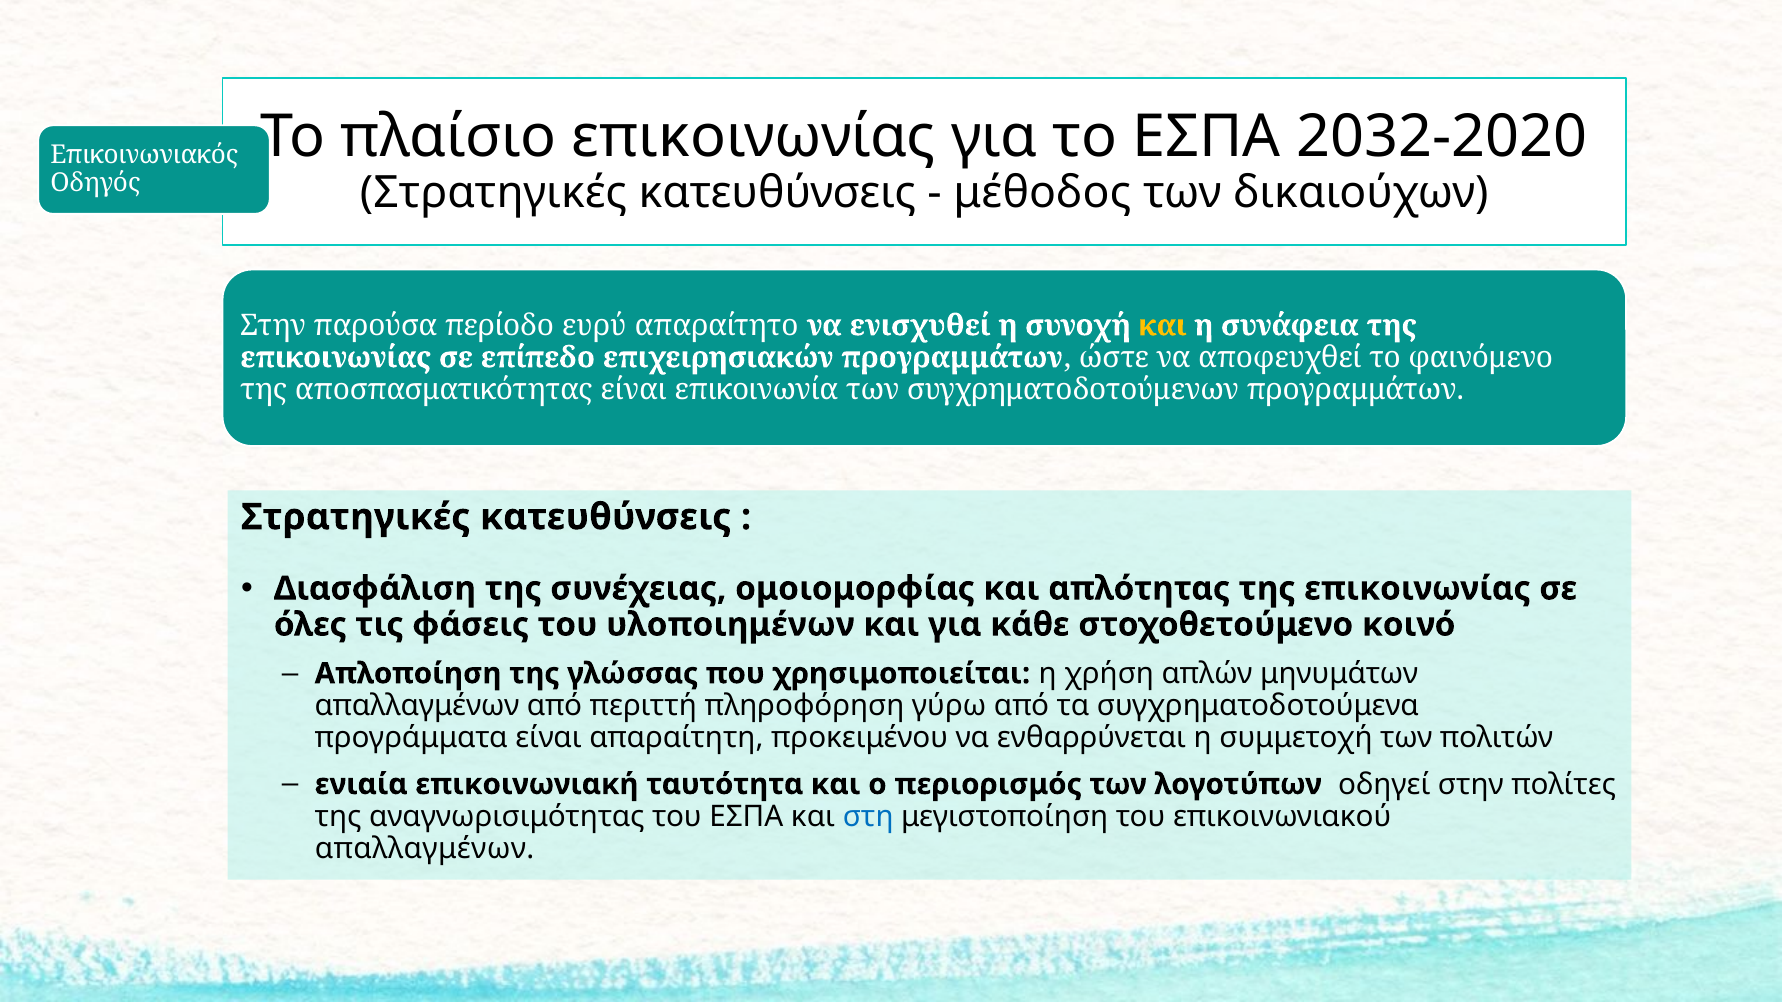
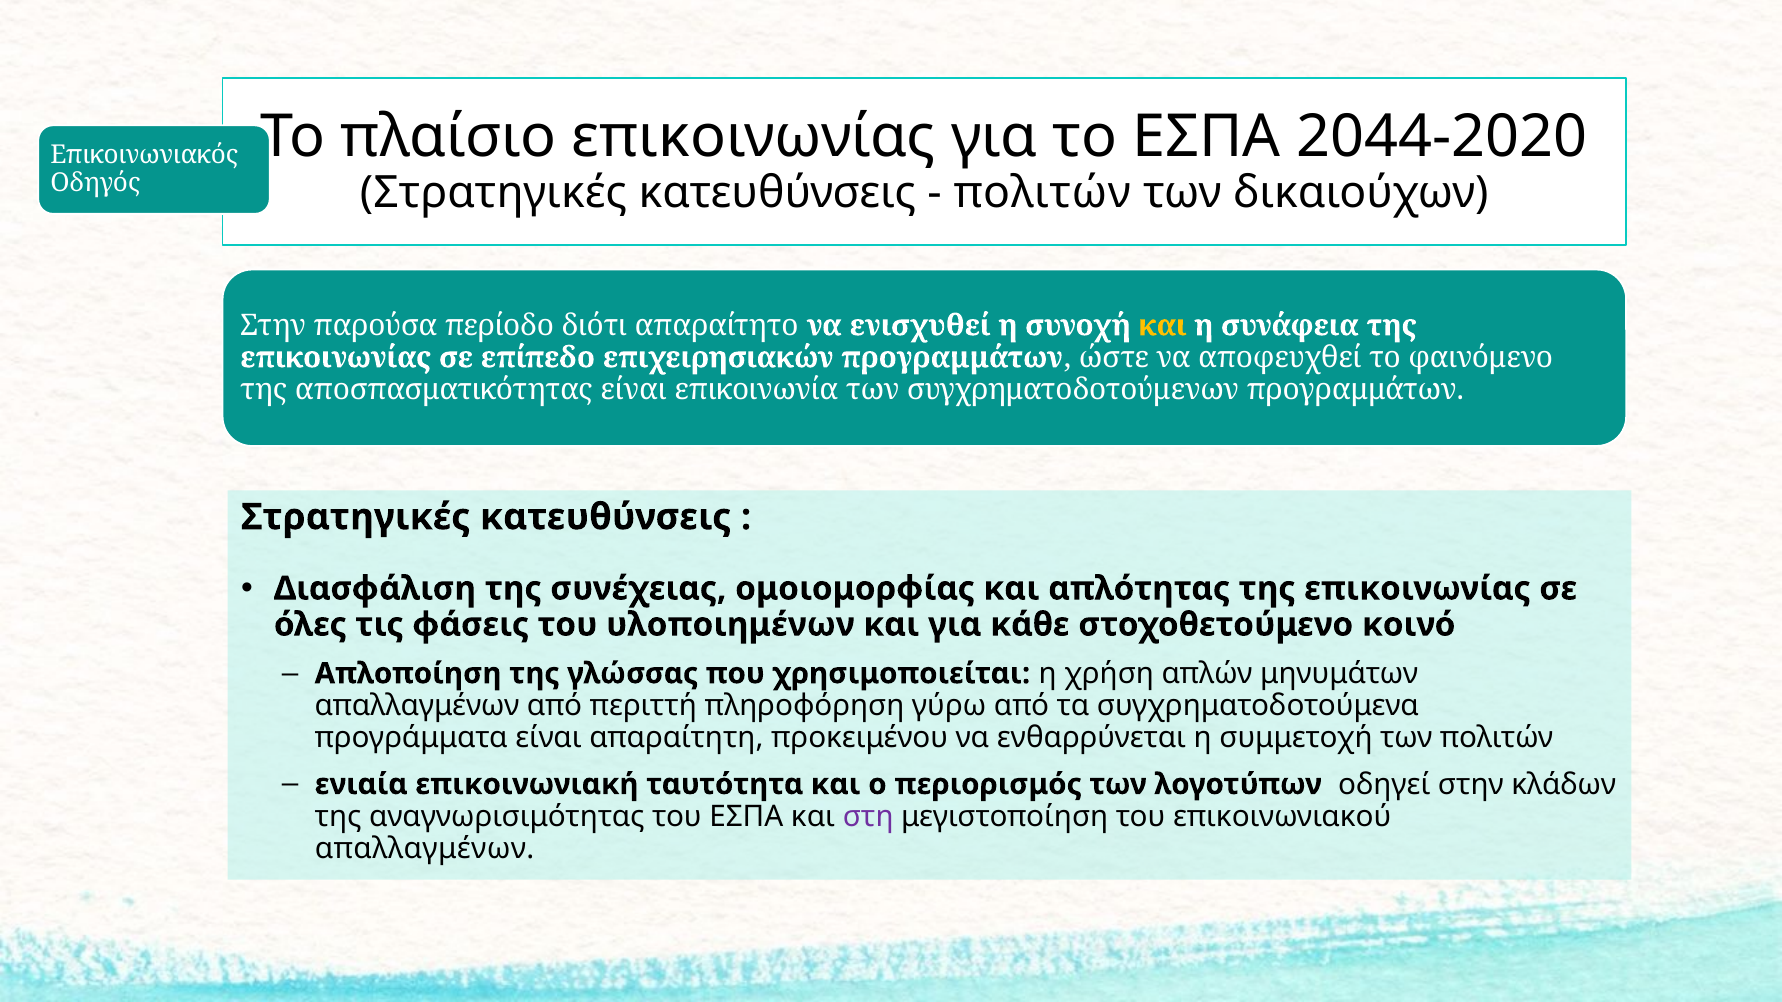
2032-2020: 2032-2020 -> 2044-2020 (1442, 137)
μέθοδος: μέθοδος -> πολιτών (1042, 193)
ευρύ: ευρύ -> διότι (594, 326)
πολίτες: πολίτες -> κλάδων (1564, 785)
στη colour: blue -> purple (868, 817)
